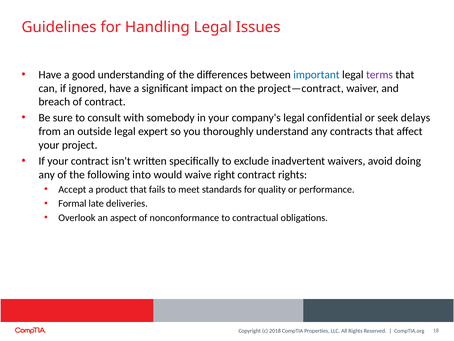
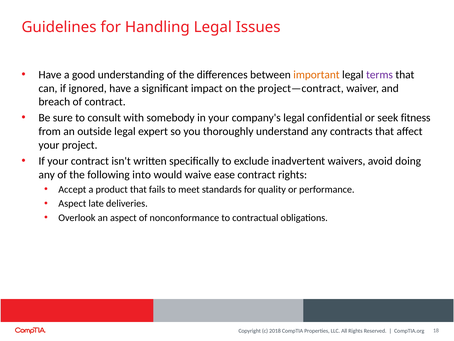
important colour: blue -> orange (316, 75)
delays: delays -> fitness (416, 118)
right: right -> ease (224, 174)
Formal: Formal -> Aspect (72, 203)
